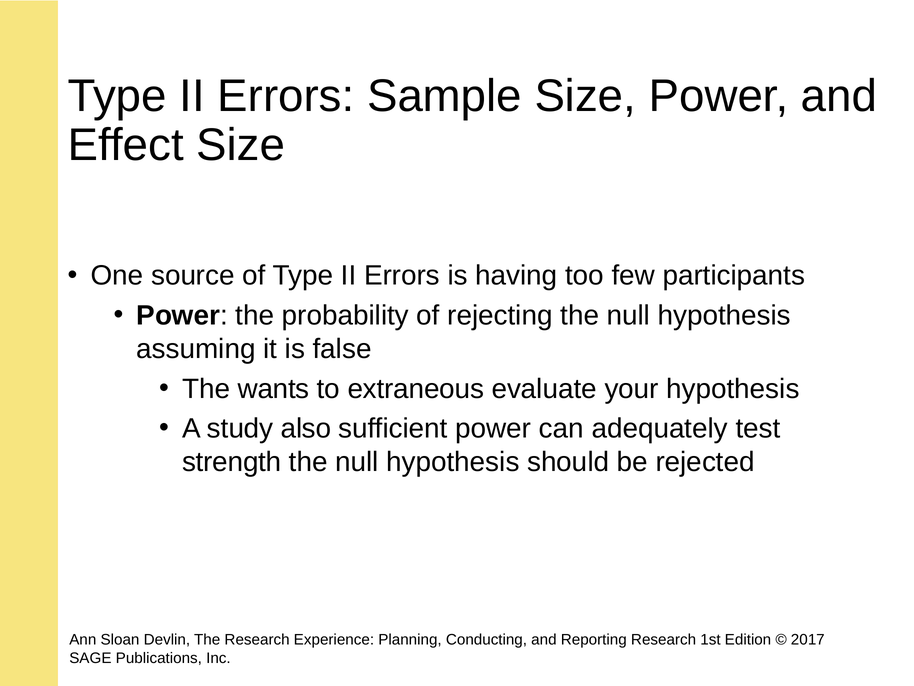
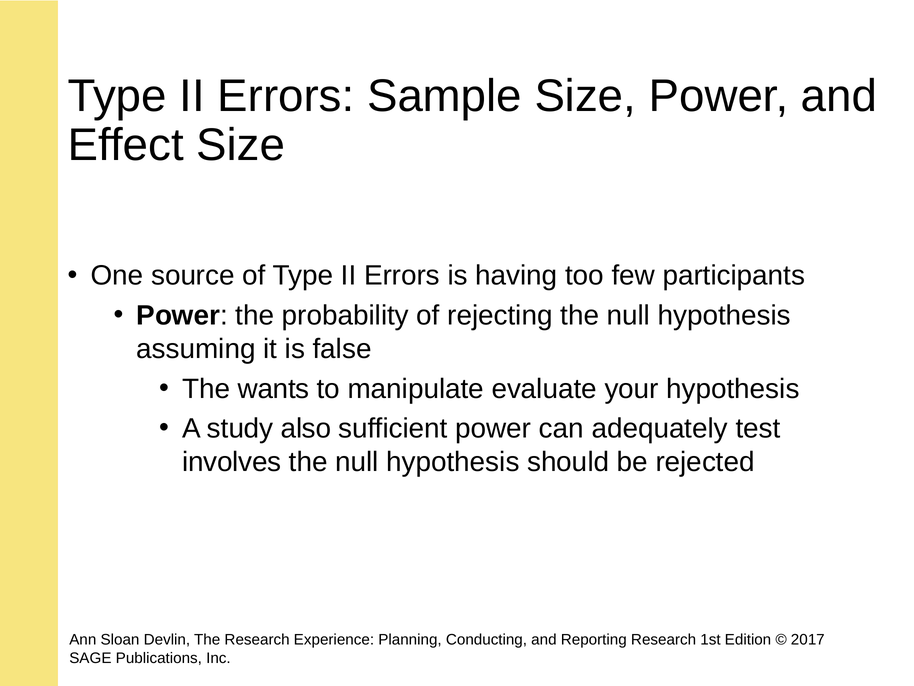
extraneous: extraneous -> manipulate (416, 389)
strength: strength -> involves (232, 462)
